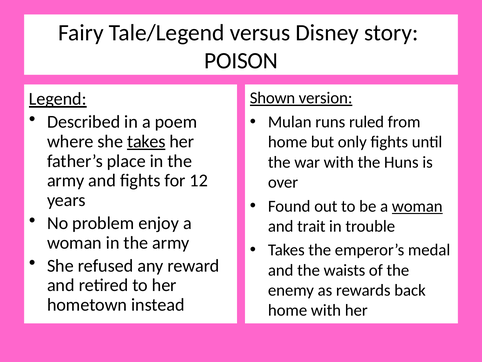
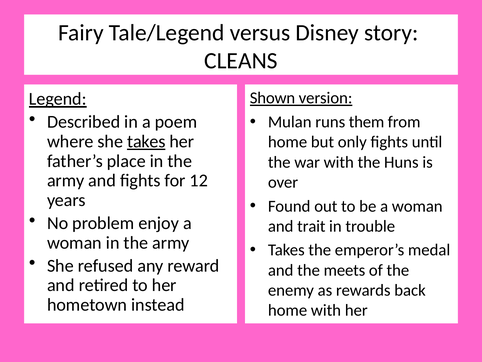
POISON: POISON -> CLEANS (241, 61)
ruled: ruled -> them (367, 122)
woman underline: present -> none (417, 206)
waists: waists -> meets (344, 270)
